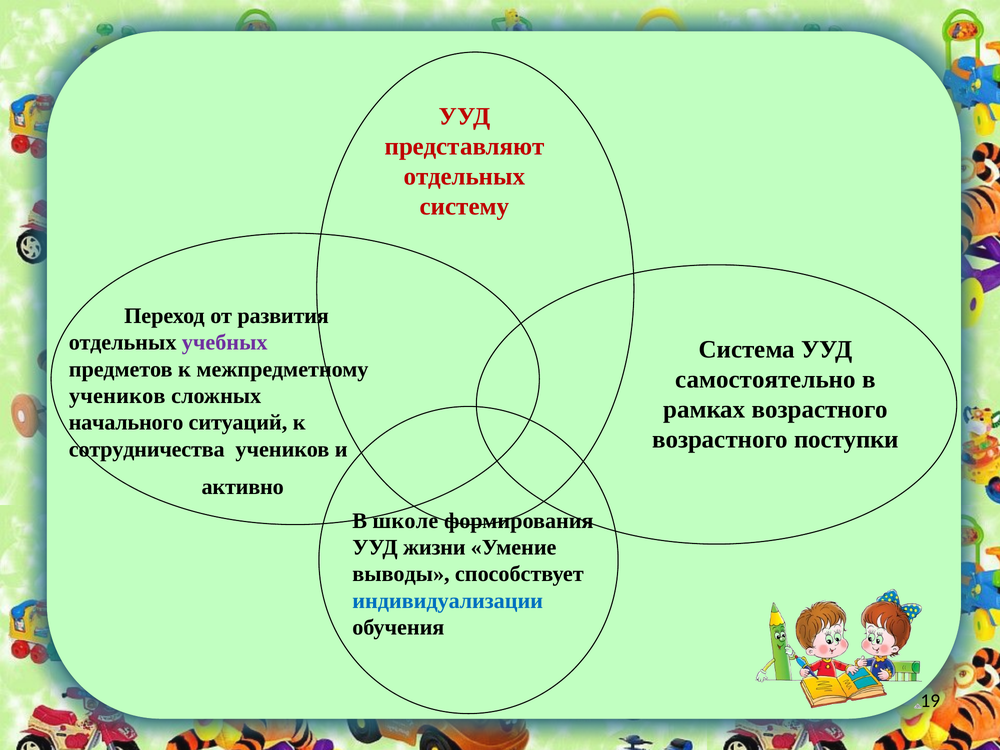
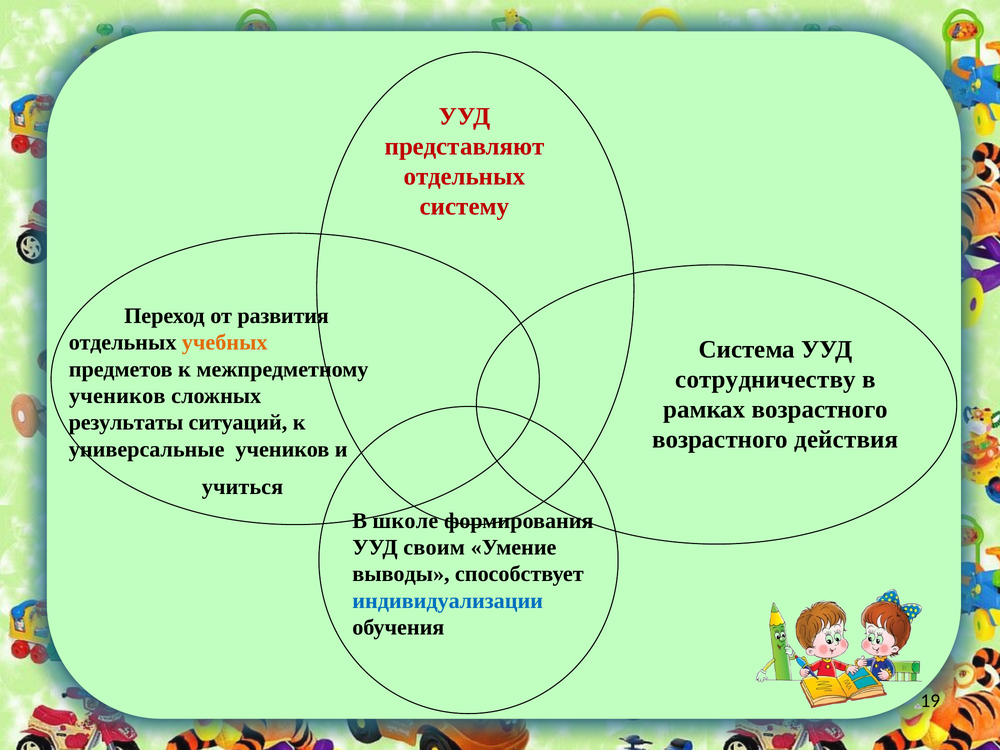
учебных colour: purple -> orange (225, 343)
самостоятельно: самостоятельно -> сотрудничеству (766, 379)
начального: начального -> результаты (126, 423)
поступки: поступки -> действия (846, 439)
сотрудничества: сотрудничества -> универсальные (147, 449)
активно: активно -> учиться (243, 487)
жизни: жизни -> своим (434, 547)
